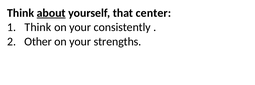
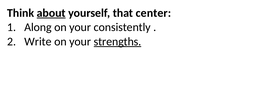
Think: Think -> Along (38, 27)
Other: Other -> Write (38, 42)
strengths underline: none -> present (118, 42)
